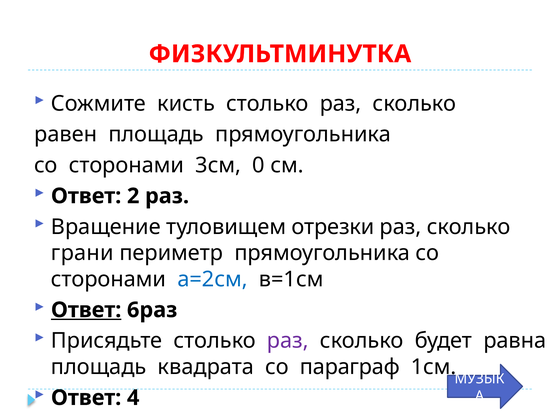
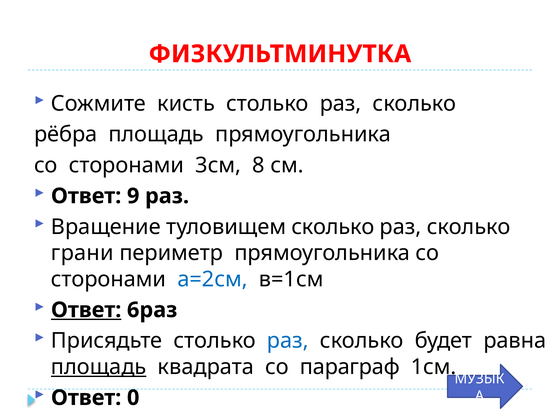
равен: равен -> рёбра (66, 134)
0: 0 -> 8 (259, 165)
2: 2 -> 9 (133, 196)
туловищем отрезки: отрезки -> сколько (333, 227)
раз colour: purple -> blue (288, 341)
площадь underline: none -> present (99, 367)
4: 4 -> 0 (133, 398)
